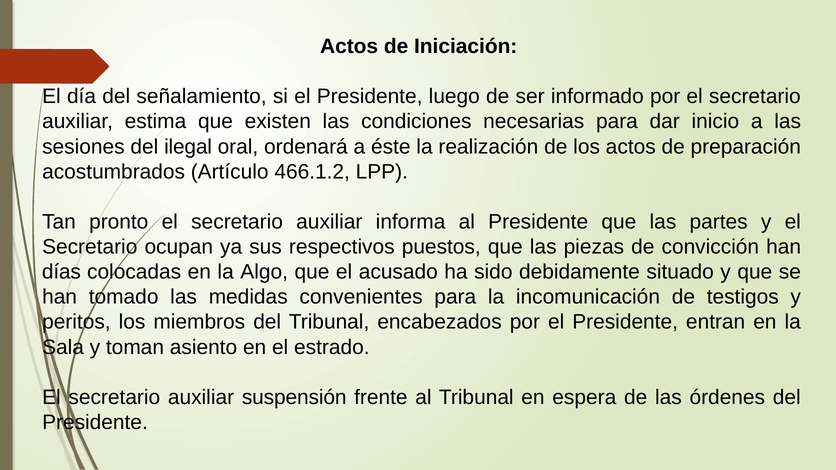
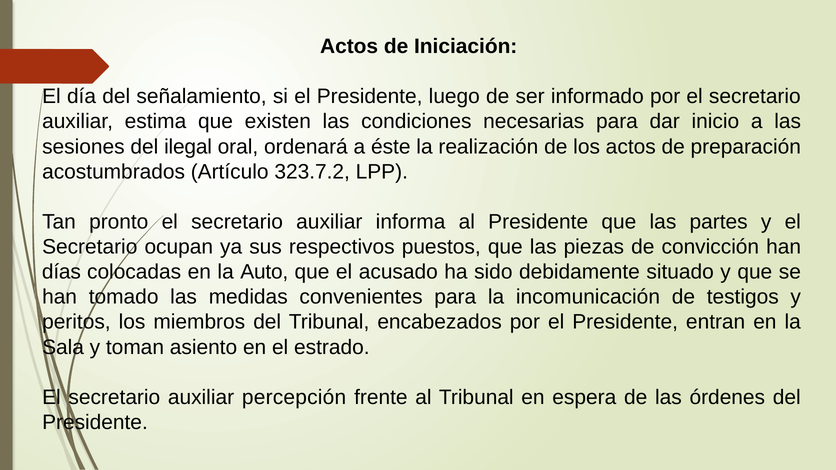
466.1.2: 466.1.2 -> 323.7.2 (312, 172)
Algo: Algo -> Auto (264, 272)
suspensión: suspensión -> percepción (294, 397)
